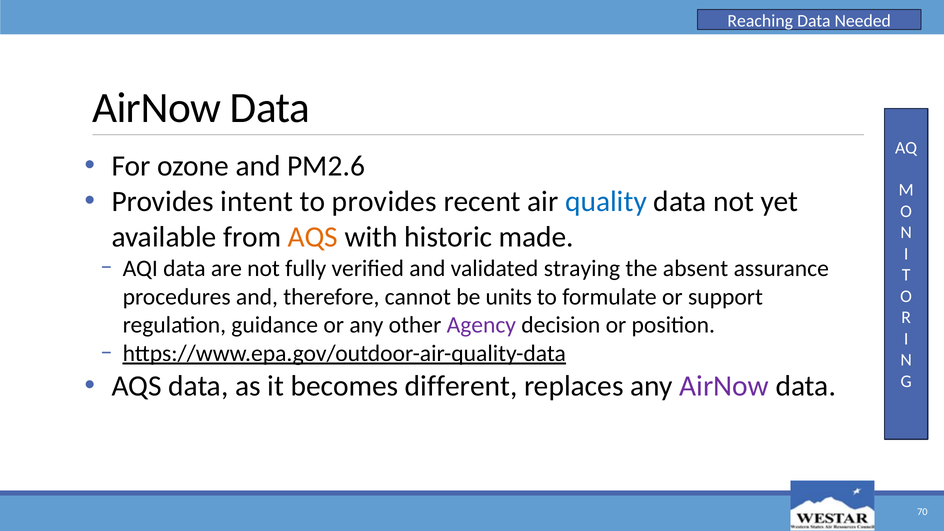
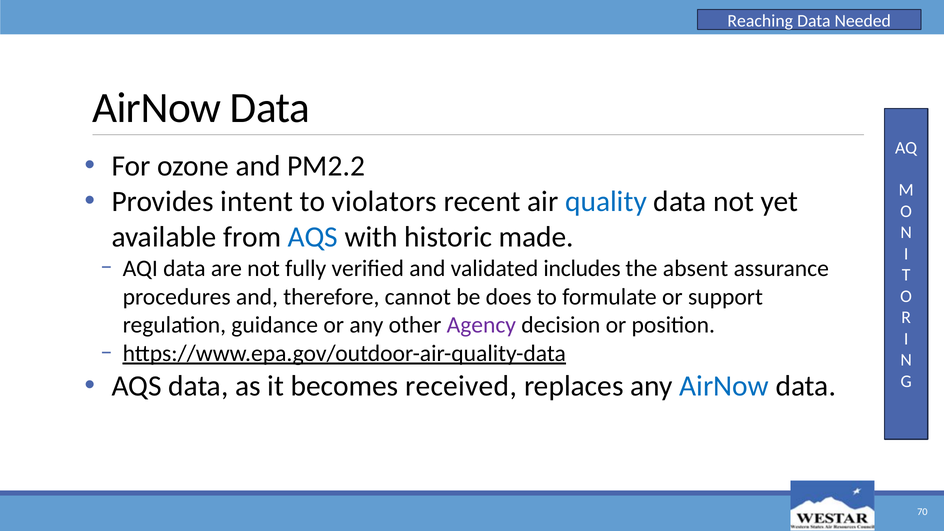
PM2.6: PM2.6 -> PM2.2 (326, 166)
to provides: provides -> violators (384, 202)
AQS colour: orange -> blue (313, 237)
straying: straying -> includes (582, 268)
units: units -> does (509, 297)
different: different -> received (461, 386)
AirNow colour: purple -> blue (724, 386)
